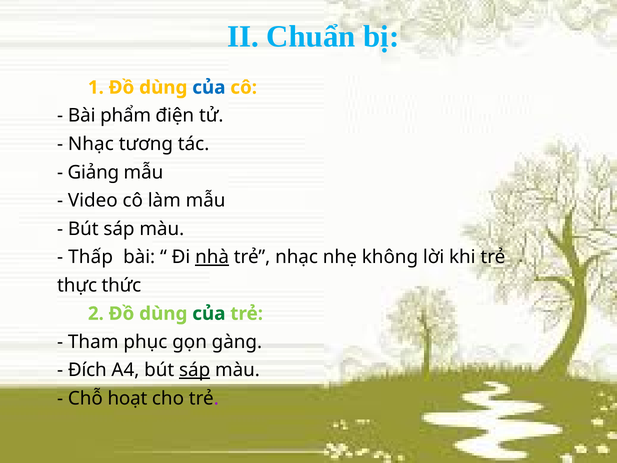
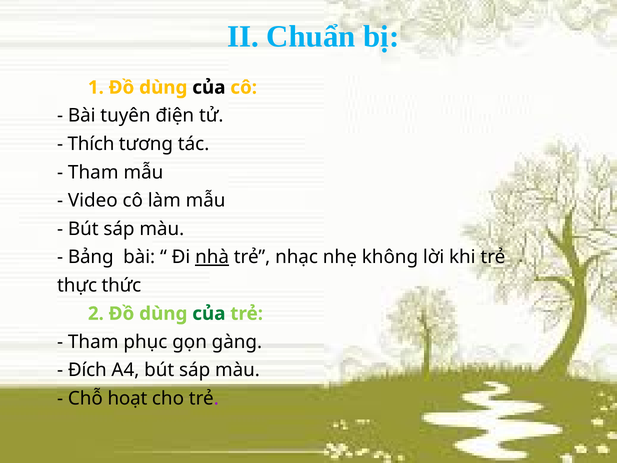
của colour: blue -> black (209, 87)
phẩm: phẩm -> tuyên (125, 116)
Nhạc: Nhạc -> Thích (91, 144)
Giảng: Giảng -> Tham (93, 172)
Thấp: Thấp -> Bảng (91, 257)
sáp underline: present -> none (195, 370)
